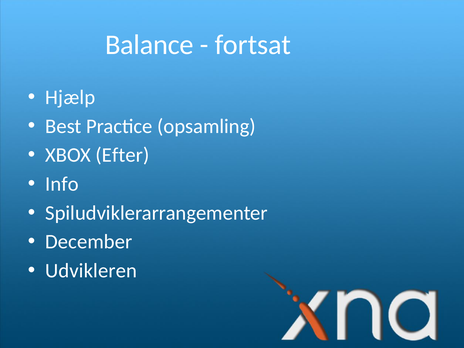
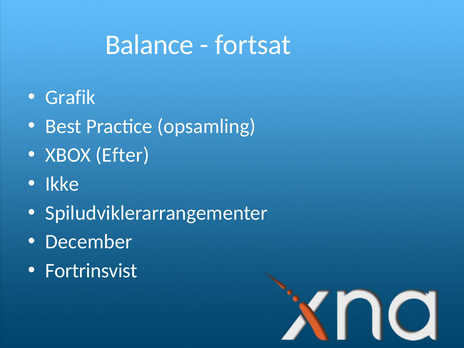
Hjælp: Hjælp -> Grafik (70, 97)
Info: Info -> Ikke (62, 184)
Udvikleren: Udvikleren -> Fortrinsvist (91, 271)
